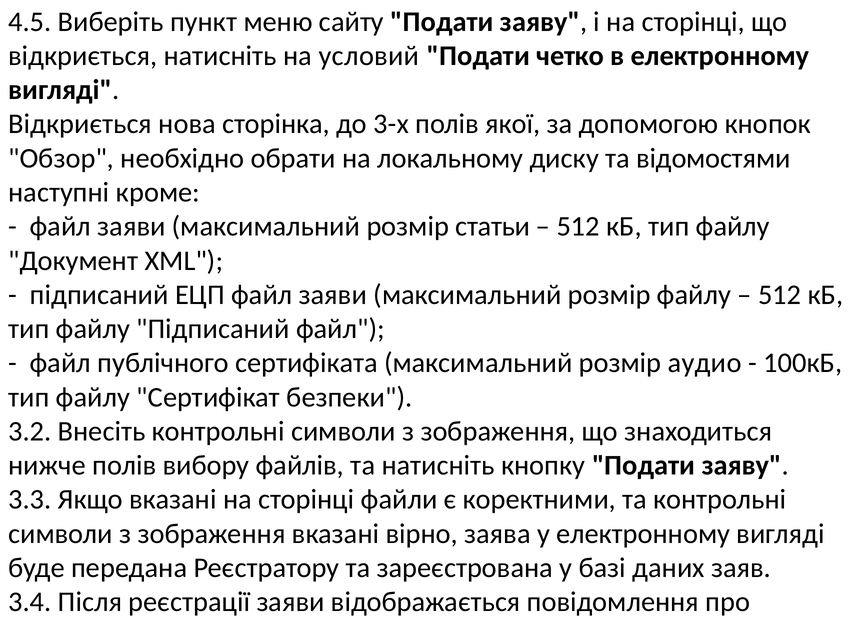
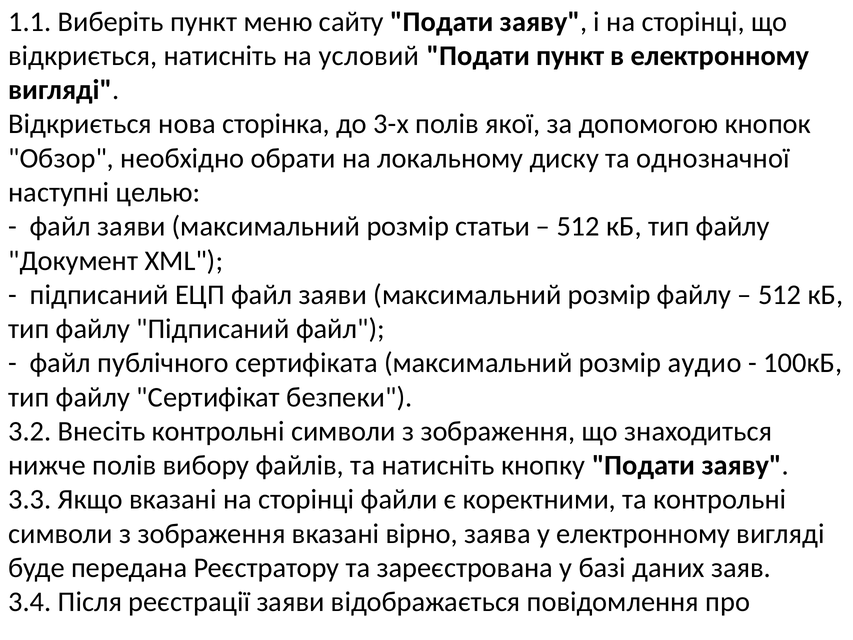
4.5: 4.5 -> 1.1 (30, 22)
Подати четко: четко -> пункт (570, 56)
відомостями: відомостями -> однозначної (713, 158)
кроме: кроме -> целью (158, 192)
